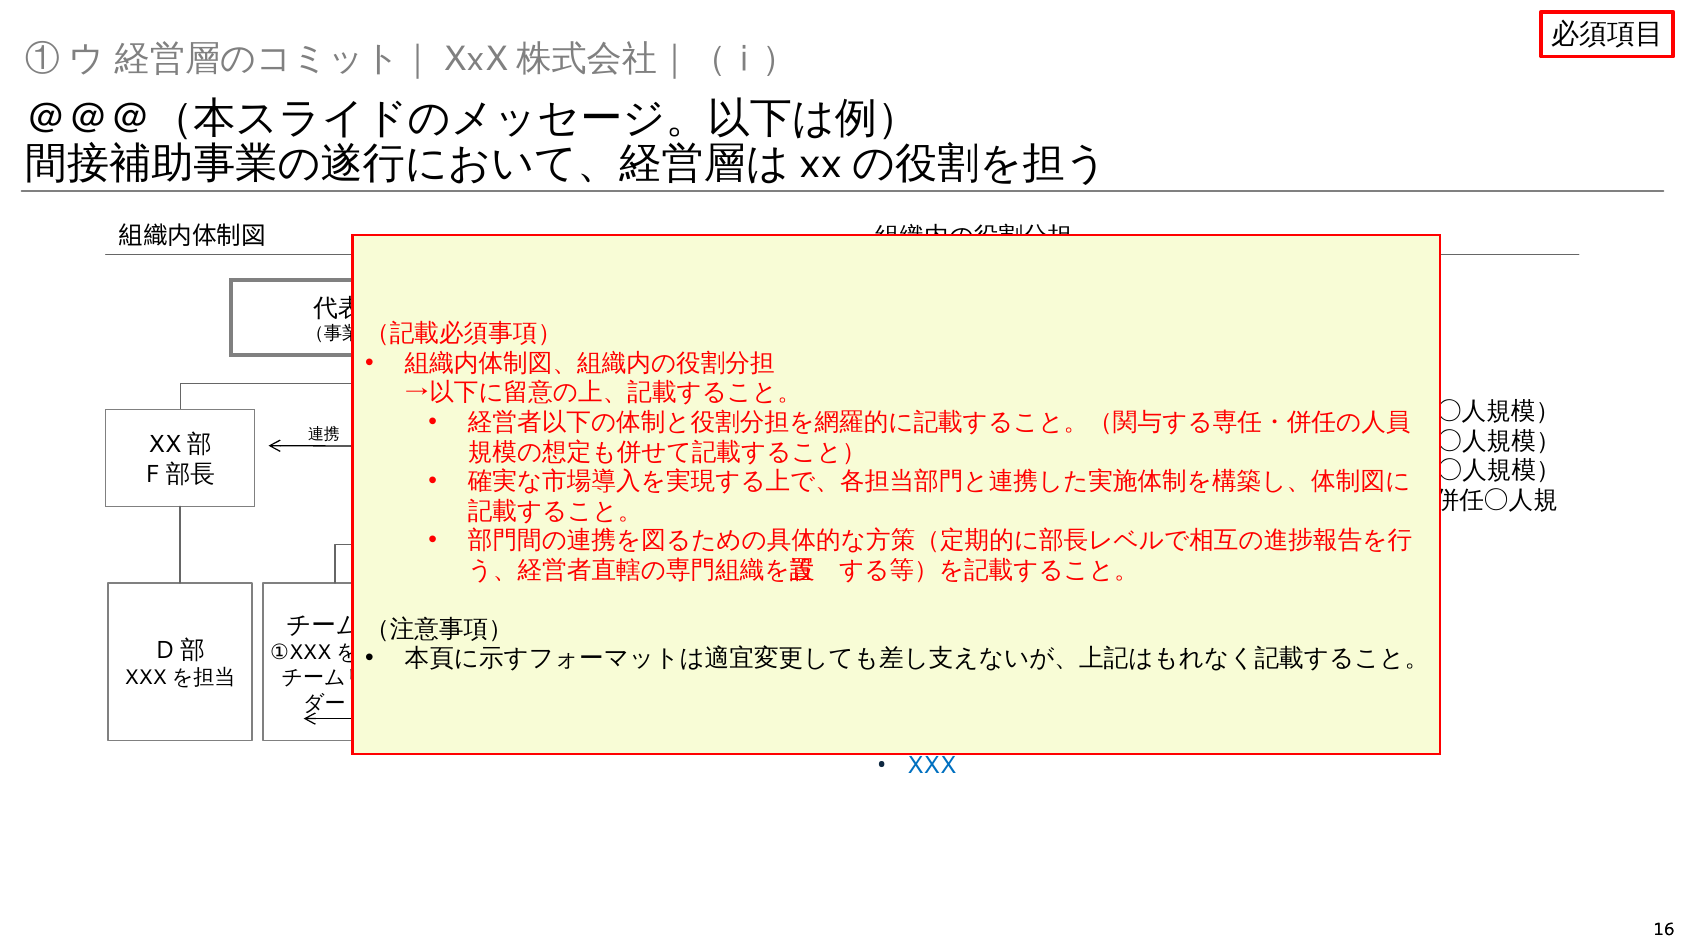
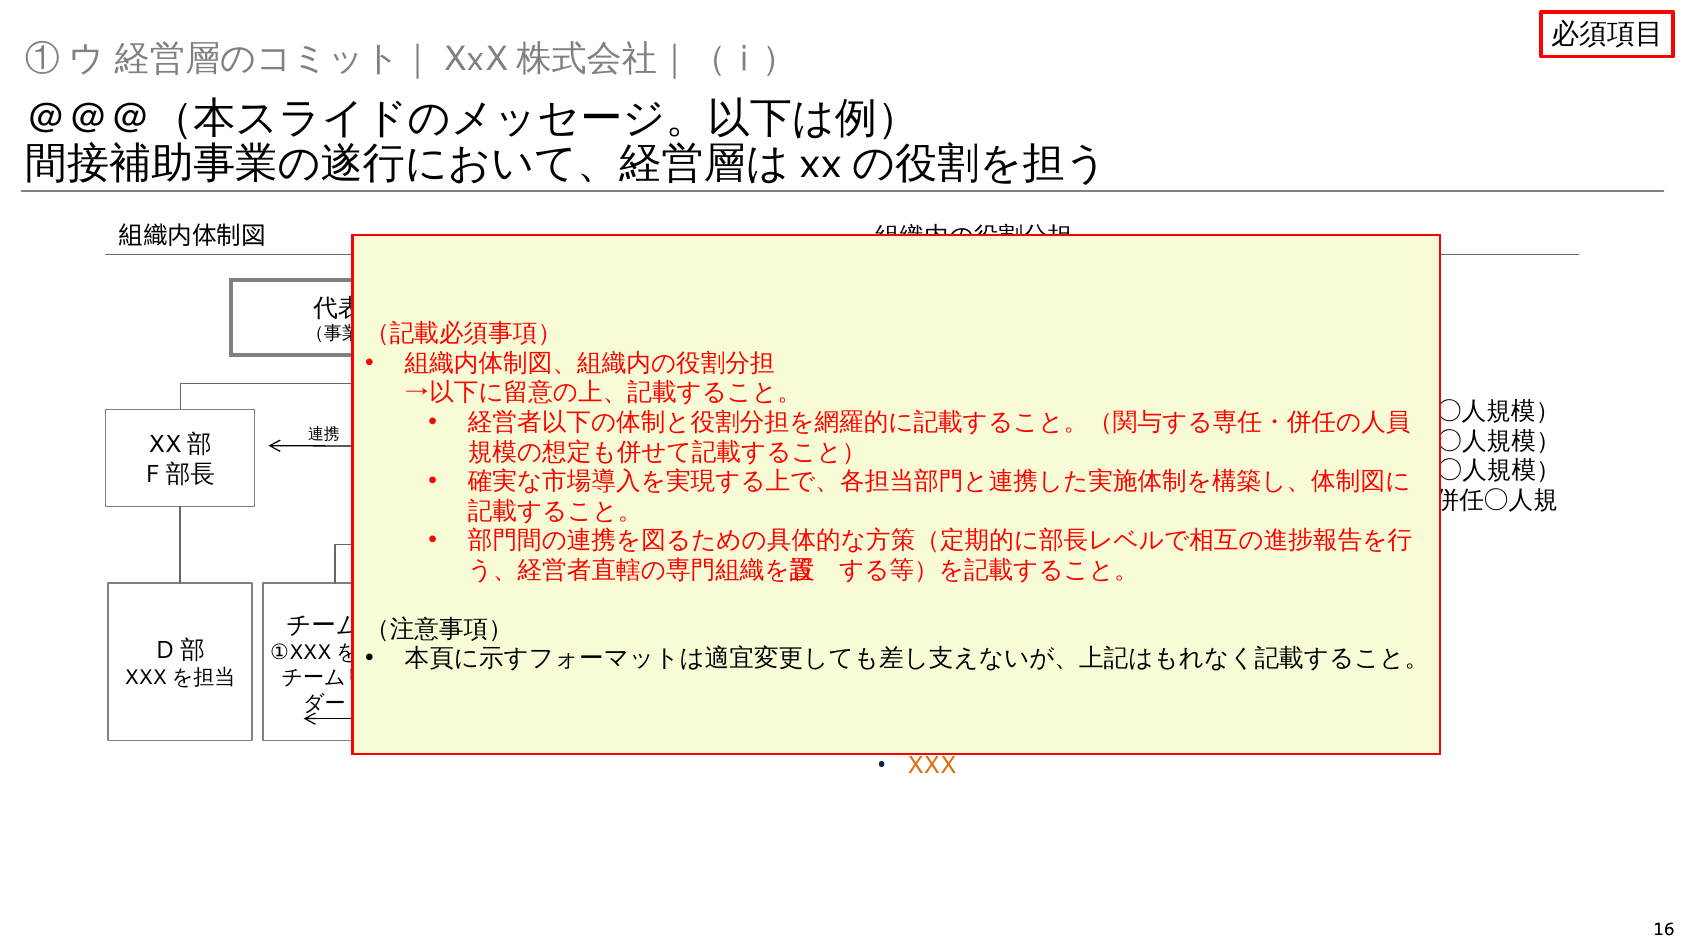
XXX colour: blue -> orange (932, 766)
